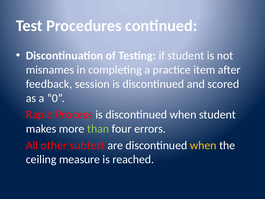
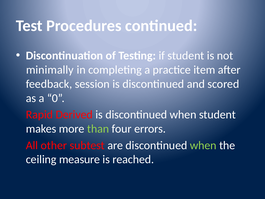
misnames: misnames -> minimally (50, 70)
Process: Process -> Derived (74, 114)
when colour: yellow -> light green (203, 145)
